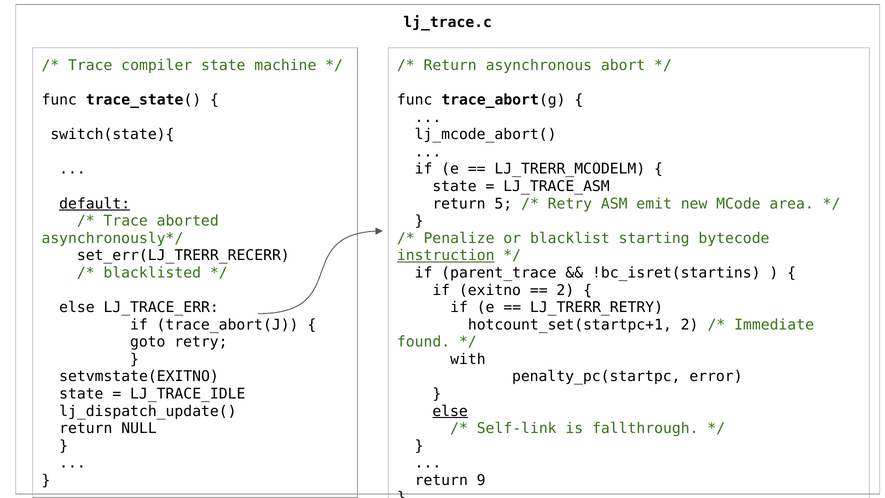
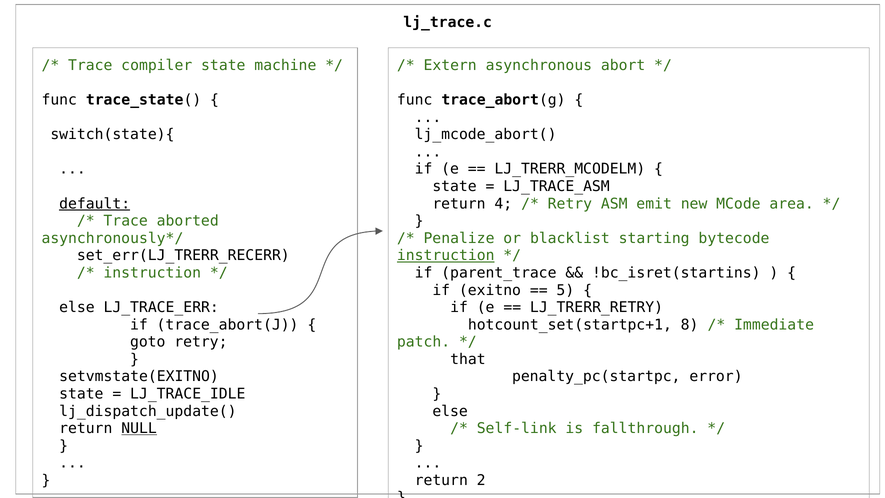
Return: Return -> Extern (450, 65)
5: 5 -> 4 (503, 204)
blacklisted: blacklisted -> instruction (152, 273)
2: 2 -> 5 (565, 290)
2: 2 -> 8 (690, 325)
found: found -> patch (424, 342)
with: with -> that (468, 359)
else underline: present -> none (450, 411)
NULL underline: none -> present (139, 428)
9: 9 -> 2 (481, 480)
